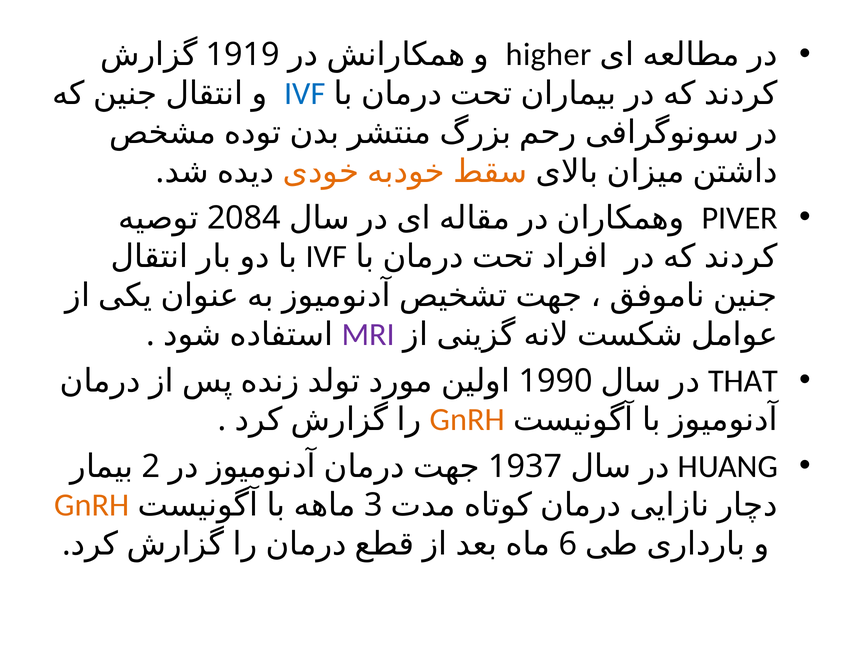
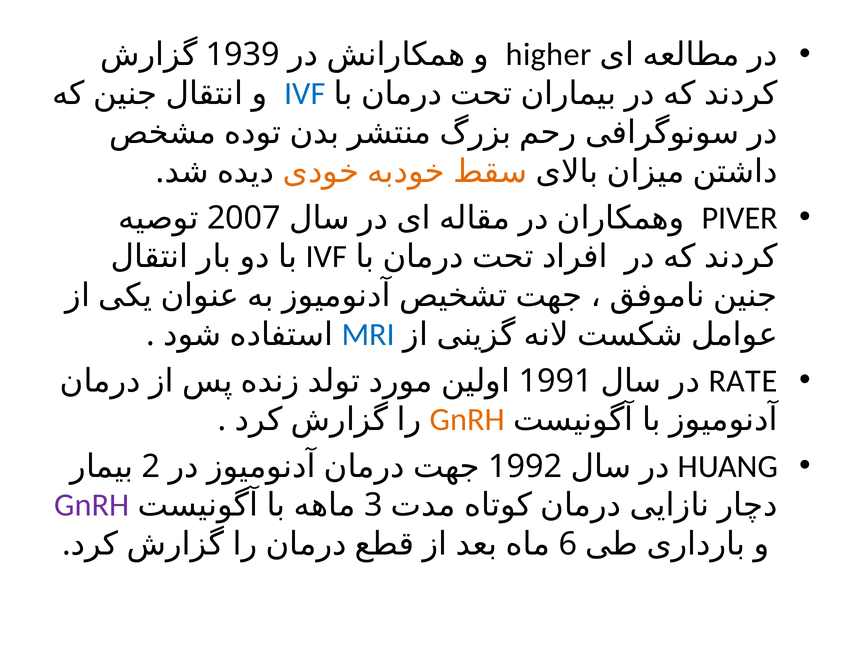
1919: 1919 -> 1939 (243, 55)
2084: 2084 -> 2007 (244, 218)
MRI colour: purple -> blue (368, 334)
THAT: THAT -> RATE (743, 381)
1990: 1990 -> 1991 (556, 381)
1937: 1937 -> 1992 (525, 466)
GnRH colour: orange -> purple (92, 505)
